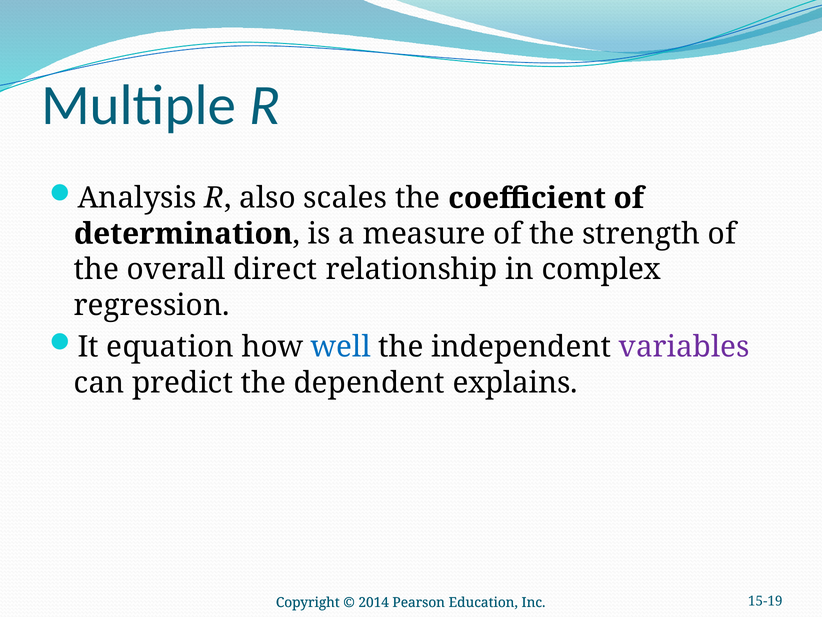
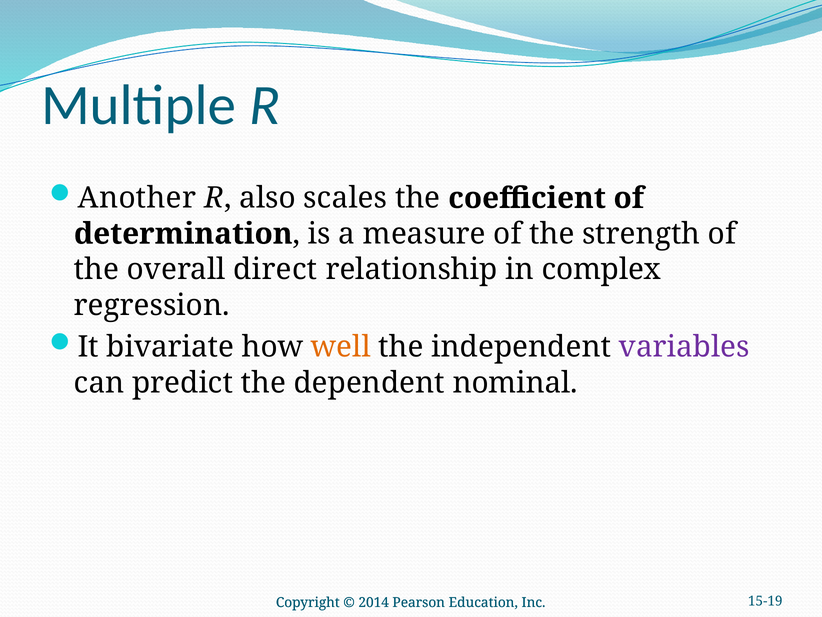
Analysis: Analysis -> Another (137, 198)
equation: equation -> bivariate (170, 347)
well colour: blue -> orange (341, 347)
explains: explains -> nominal (515, 382)
